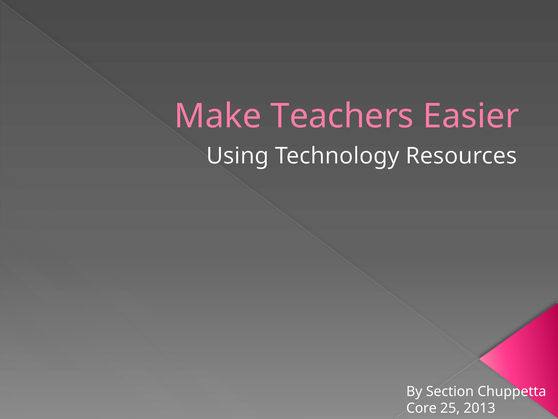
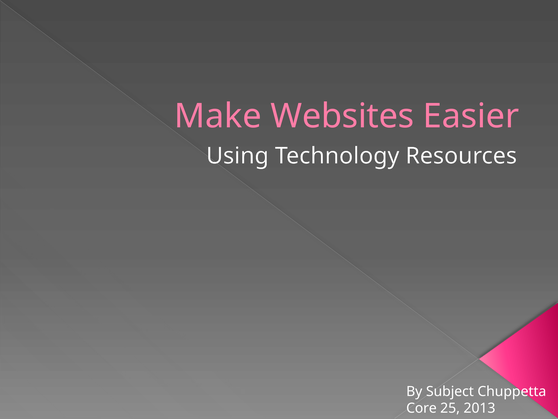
Teachers: Teachers -> Websites (342, 116)
Section: Section -> Subject (450, 391)
